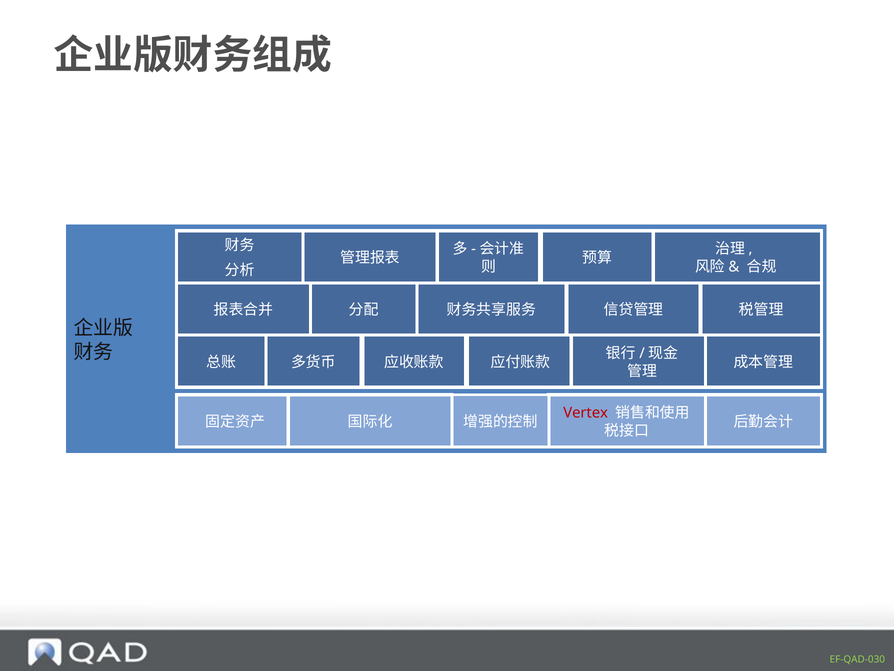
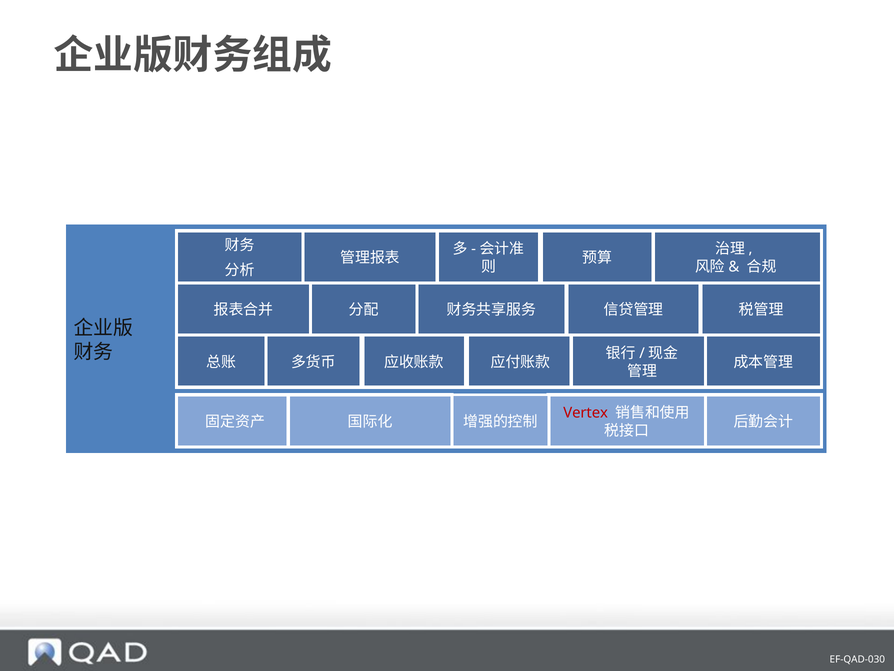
EF-QAD-030 colour: light green -> white (857, 659)
